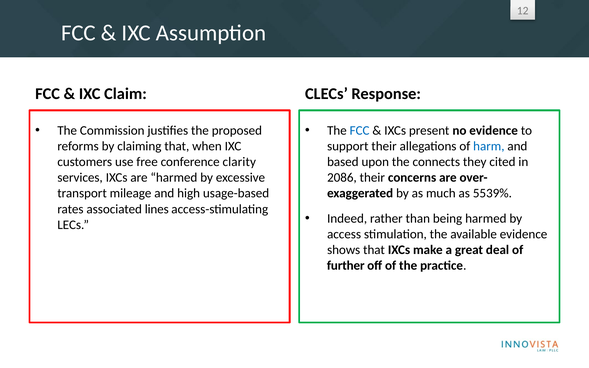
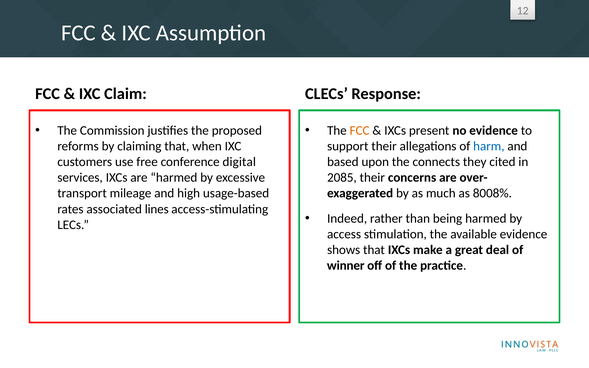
FCC colour: blue -> orange (360, 131)
clarity: clarity -> digital (239, 162)
2086: 2086 -> 2085 (342, 178)
5539%: 5539% -> 8008% (492, 193)
further: further -> winner (346, 266)
